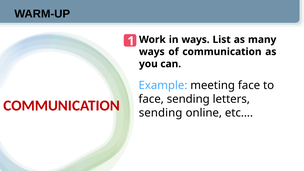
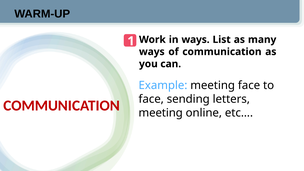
sending: sending -> meeting (161, 113)
